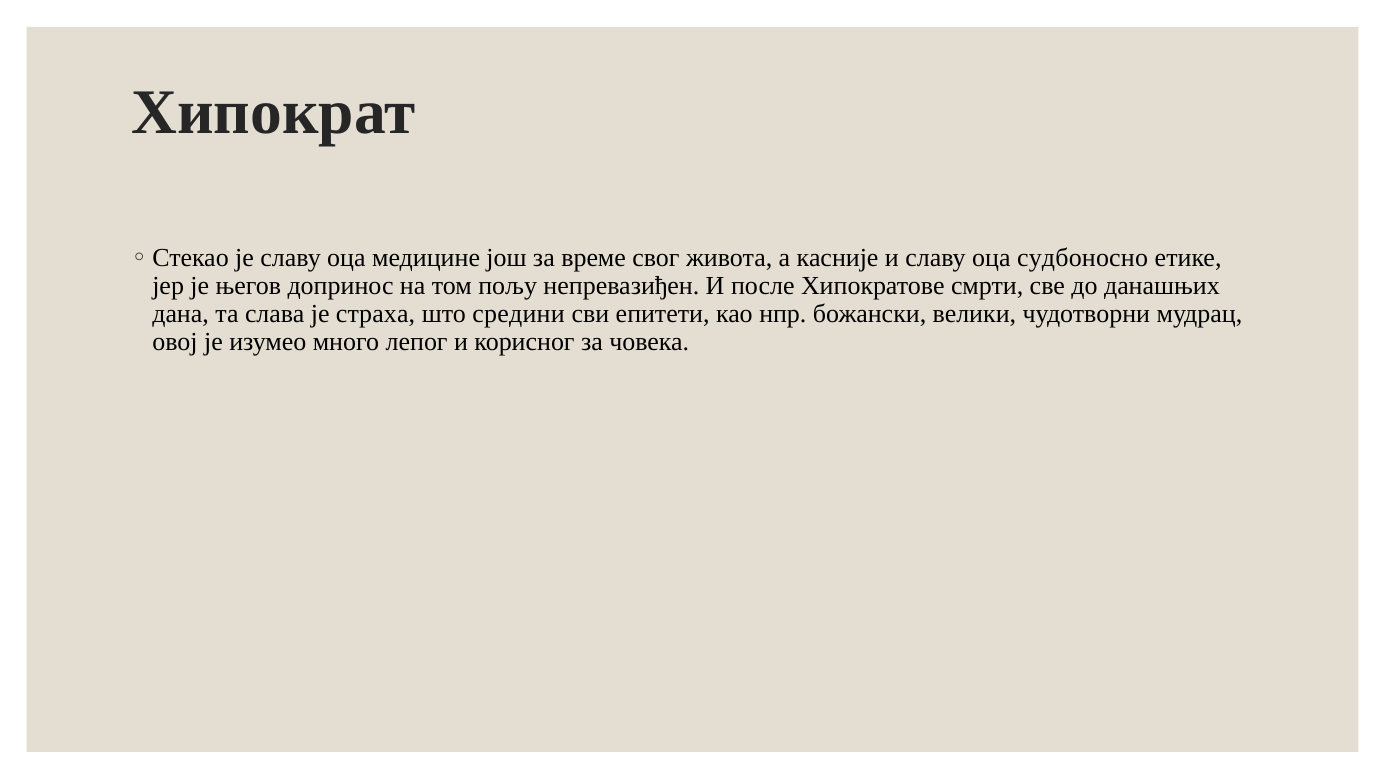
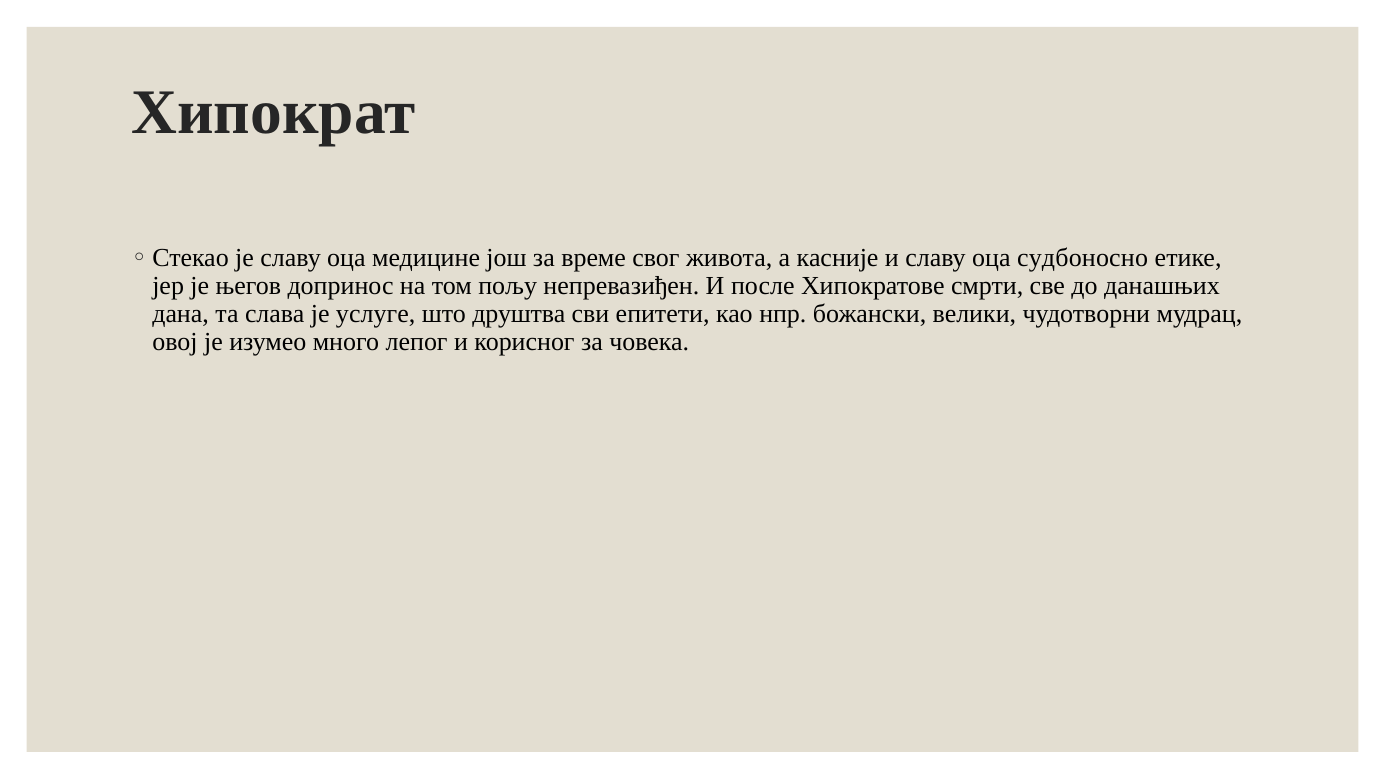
страхa: страхa -> услуге (376, 314)
средини: средини -> друштва (519, 314)
